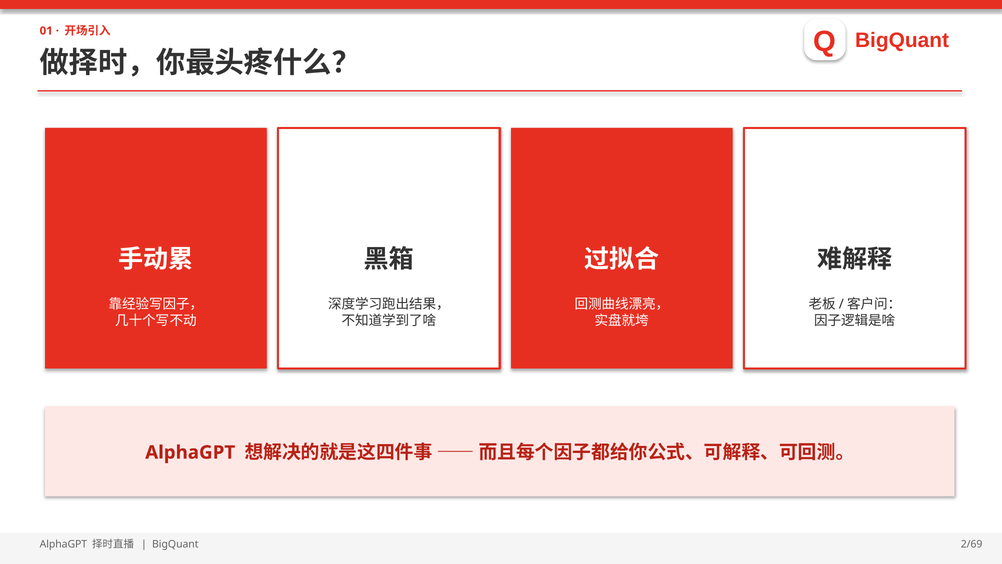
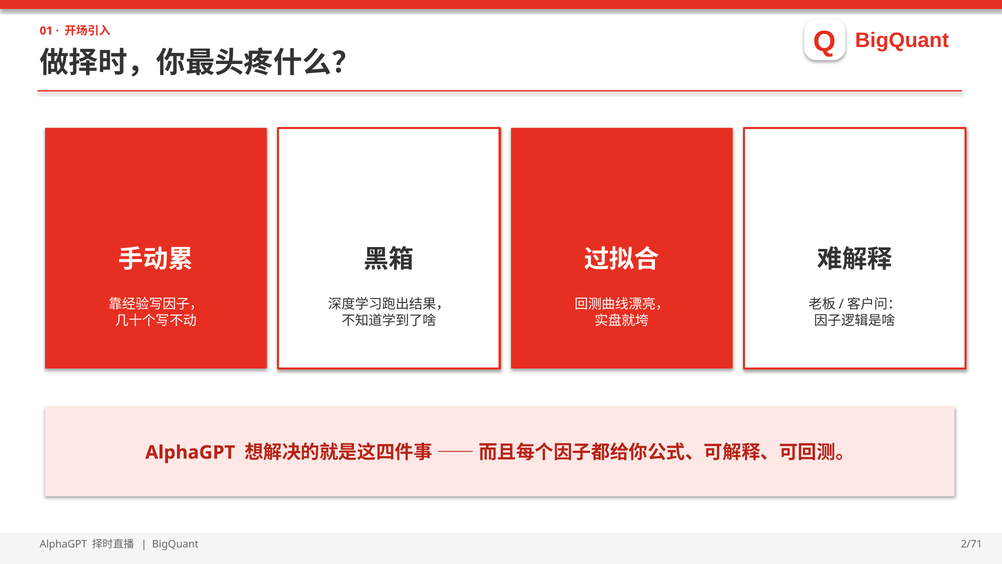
2/69: 2/69 -> 2/71 (972, 544)
